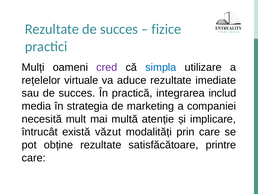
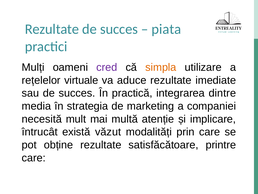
fizice: fizice -> piata (166, 29)
simpla colour: blue -> orange (161, 67)
includ: includ -> dintre (222, 93)
